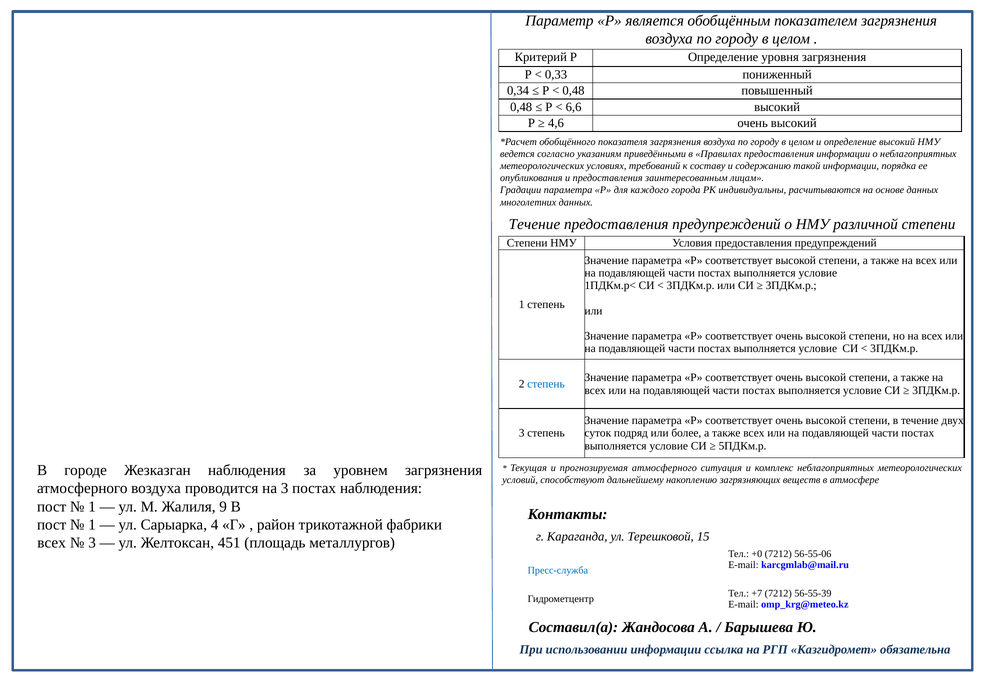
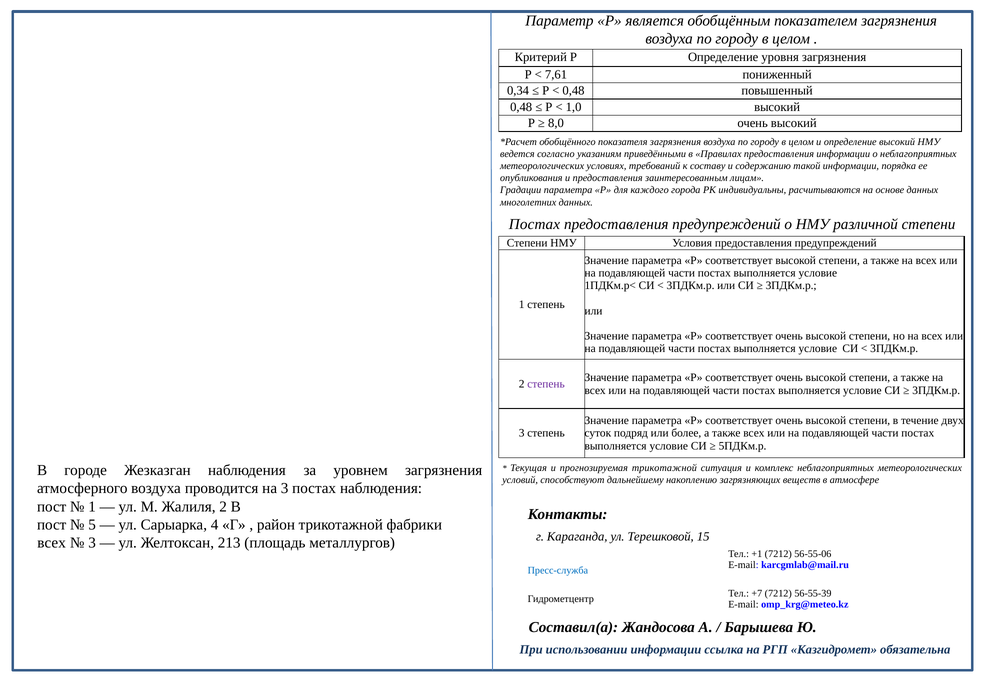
0,33: 0,33 -> 7,61 (556, 75)
6,6: 6,6 -> 1,0 (574, 107)
4,6: 4,6 -> 8,0 (556, 123)
Течение: Течение -> Постах (534, 224)
степень colour: blue -> purple (546, 384)
прогнозируемая атмосферного: атмосферного -> трикотажной (664, 468)
Жалиля 9: 9 -> 2 (223, 506)
1: 1 -> 5 (92, 525)
451: 451 -> 213 (229, 543)
+0: +0 -> +1 (757, 554)
